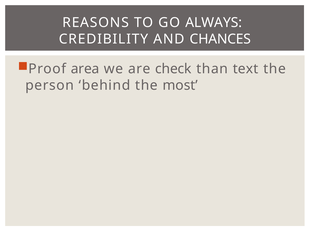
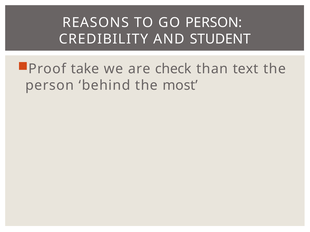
GO ALWAYS: ALWAYS -> PERSON (214, 23)
CHANCES: CHANCES -> STUDENT (220, 39)
area: area -> take (85, 69)
